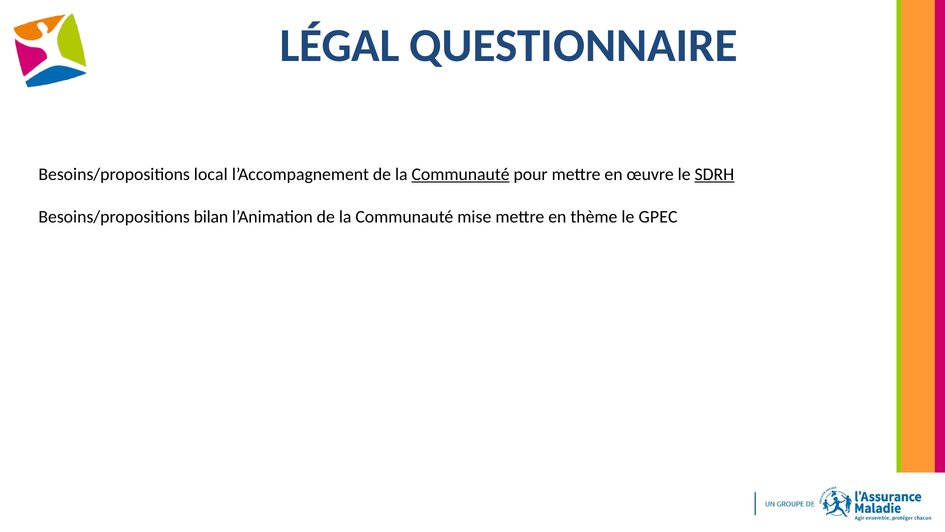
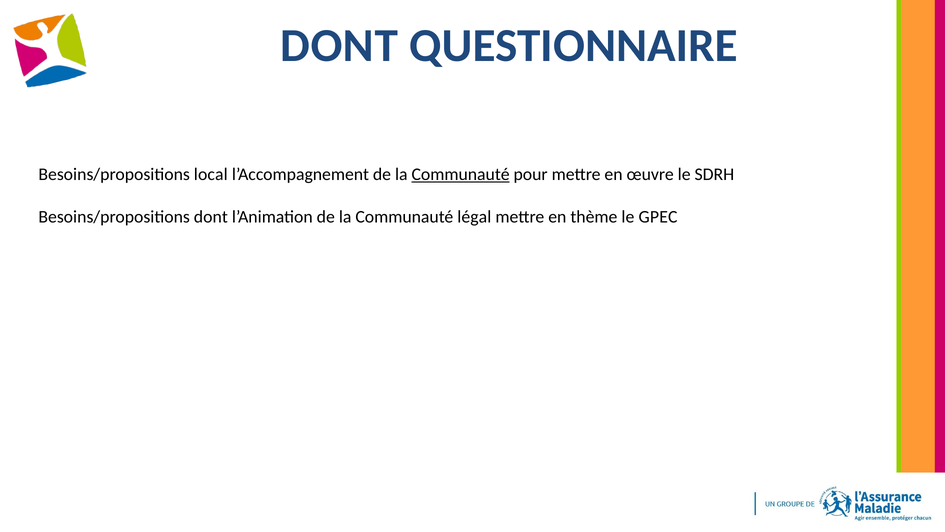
LÉGAL: LÉGAL -> DONT (339, 46)
SDRH underline: present -> none (714, 174)
Besoins/propositions bilan: bilan -> dont (211, 217)
mise: mise -> légal (474, 217)
